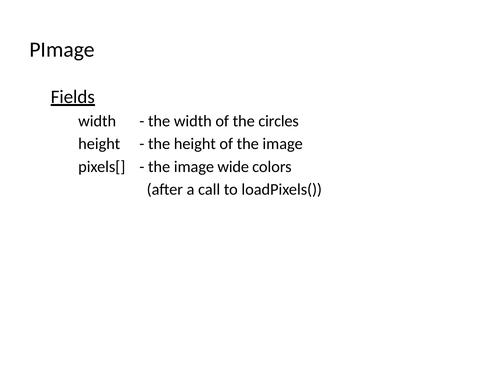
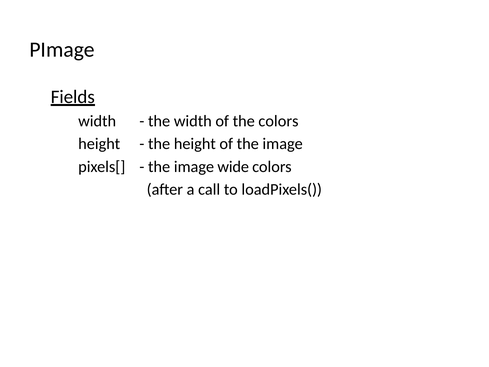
the circles: circles -> colors (278, 121)
